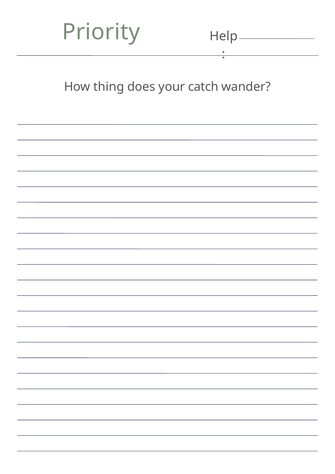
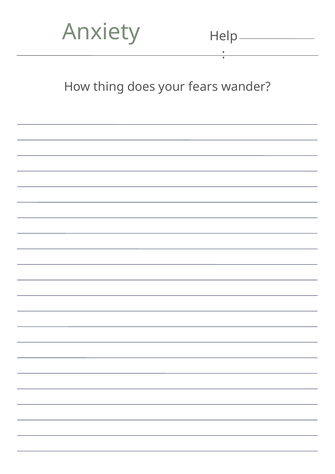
Priority: Priority -> Anxiety (101, 32)
catch: catch -> fears (203, 87)
